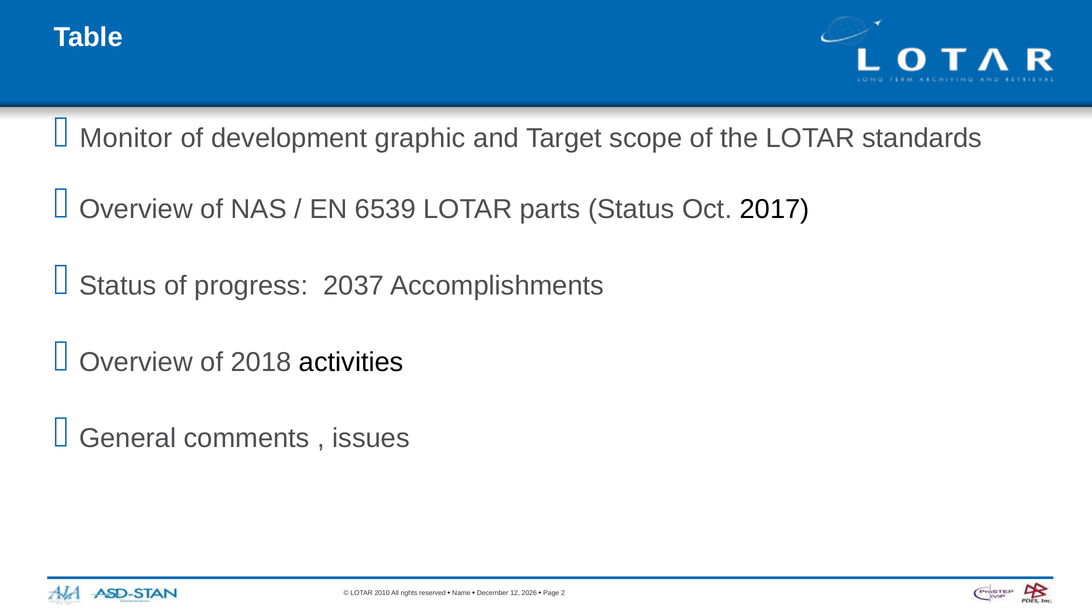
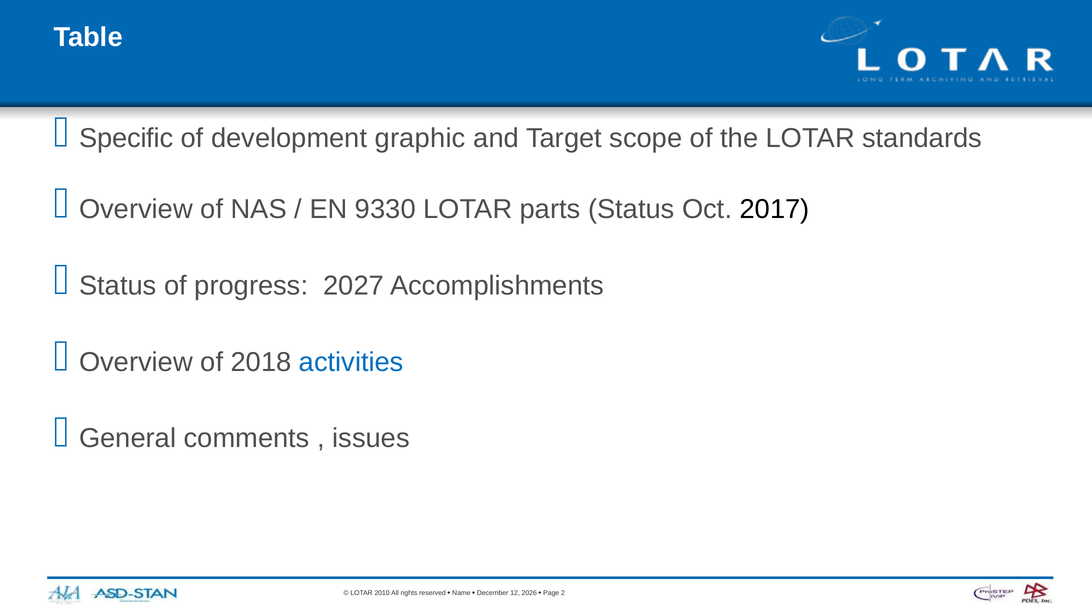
Monitor: Monitor -> Specific (126, 138)
6539: 6539 -> 9330 (385, 209)
2037: 2037 -> 2027 (354, 286)
activities colour: black -> blue (351, 362)
